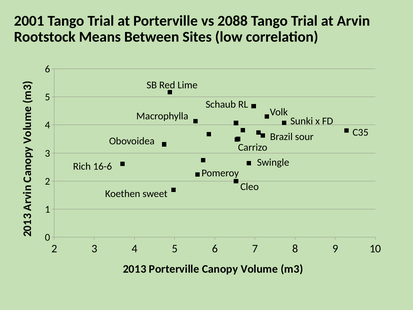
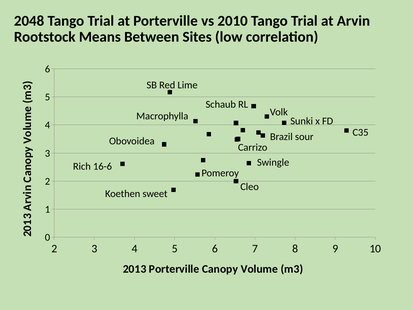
2001: 2001 -> 2048 (29, 21)
2088: 2088 -> 2010 (233, 21)
